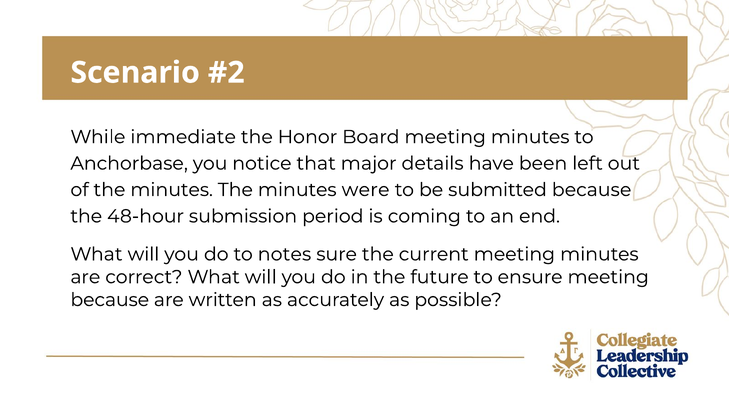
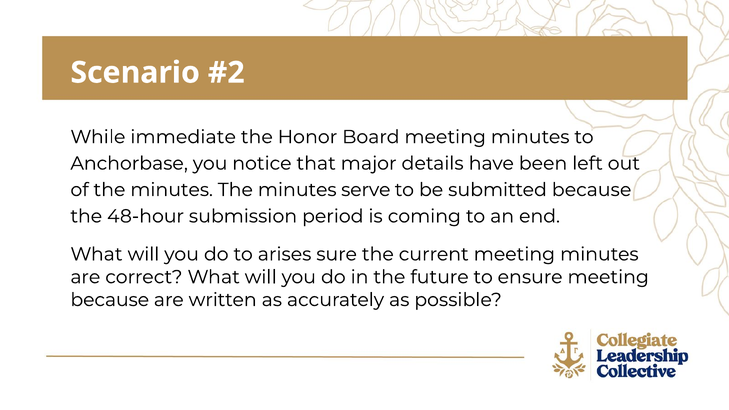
were: were -> serve (366, 190)
notes: notes -> arises (285, 254)
